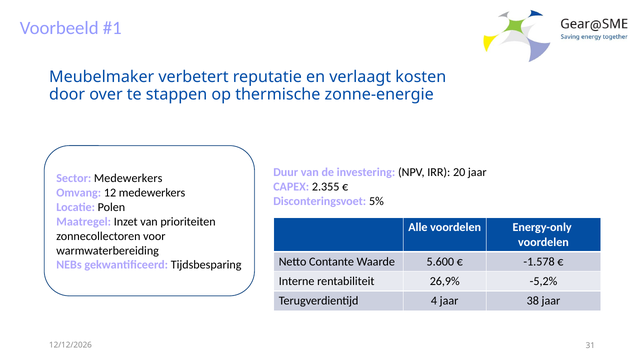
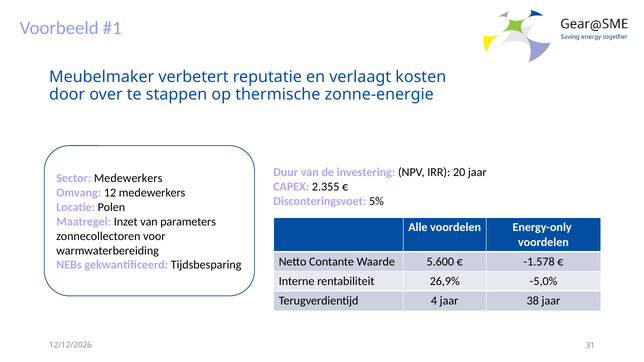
prioriteiten: prioriteiten -> parameters (188, 222)
-5,2%: -5,2% -> -5,0% (544, 282)
